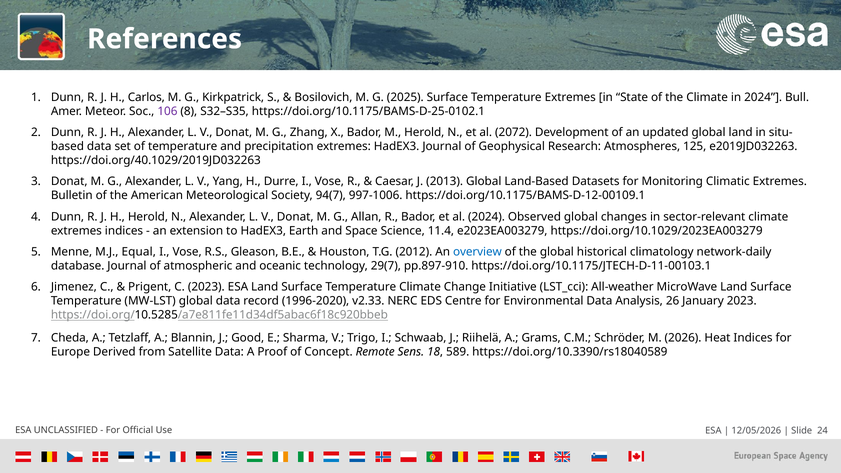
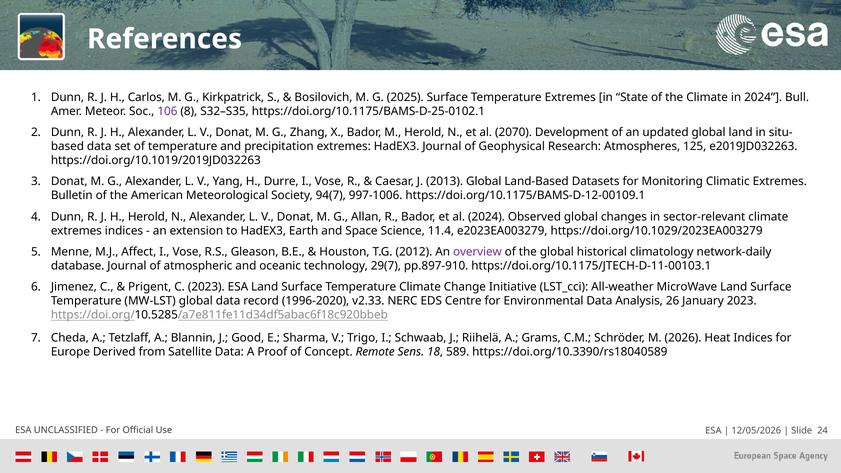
2072: 2072 -> 2070 (514, 133)
https://doi.org/40.1029/2019JD032263: https://doi.org/40.1029/2019JD032263 -> https://doi.org/10.1019/2019JD032263 (156, 161)
Equal: Equal -> Affect (139, 252)
overview colour: blue -> purple (477, 252)
